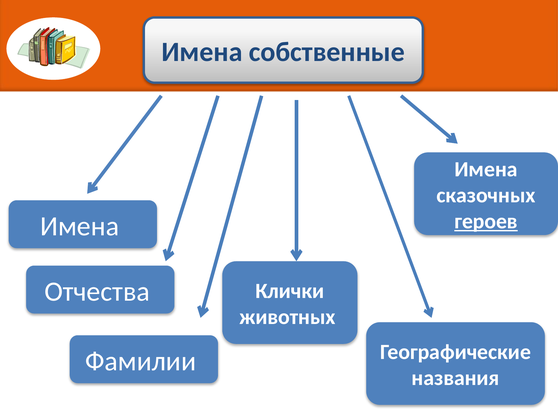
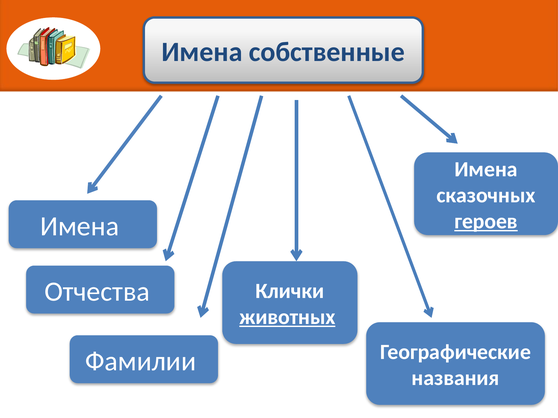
животных underline: none -> present (287, 317)
